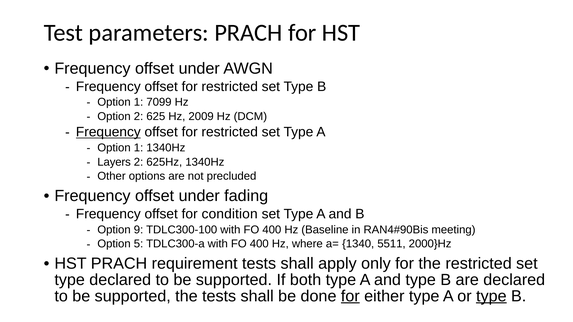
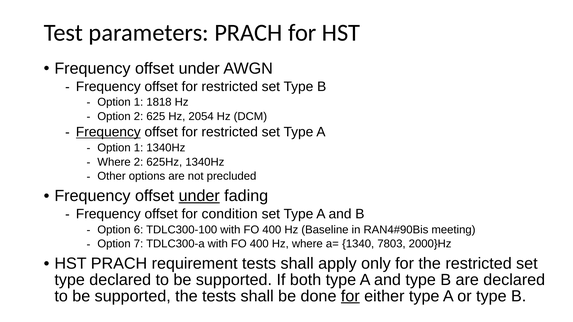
7099: 7099 -> 1818 (159, 102)
2009: 2009 -> 2054 (201, 117)
Layers: Layers -> Where (114, 162)
under underline: none -> present (199, 196)
9: 9 -> 6 (139, 230)
5: 5 -> 7 (139, 244)
5511: 5511 -> 7803 (391, 244)
type underline: present -> none (491, 296)
